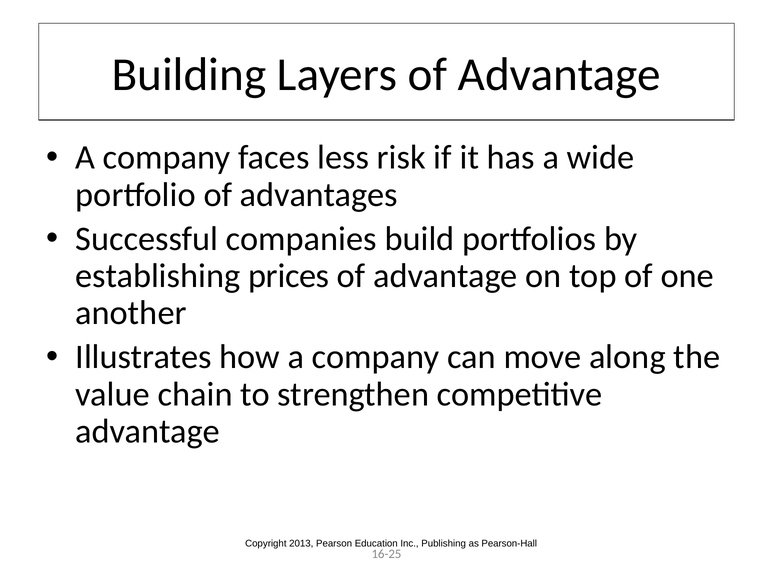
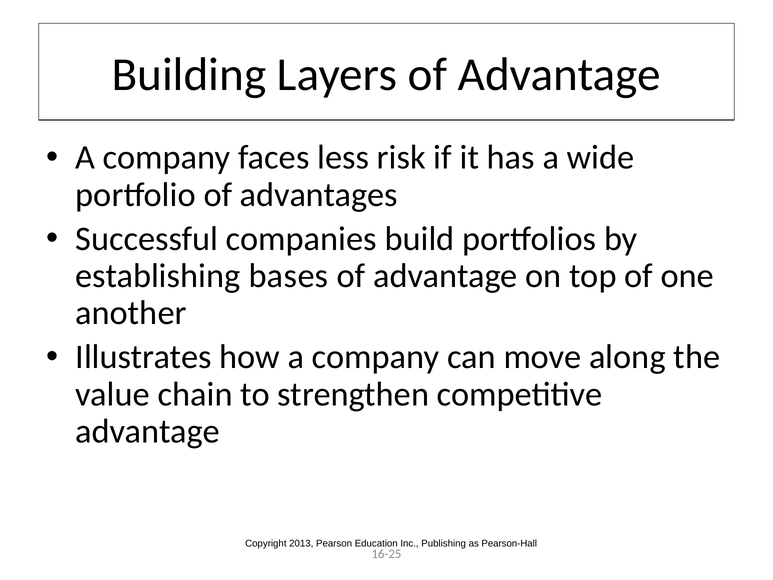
prices: prices -> bases (288, 276)
